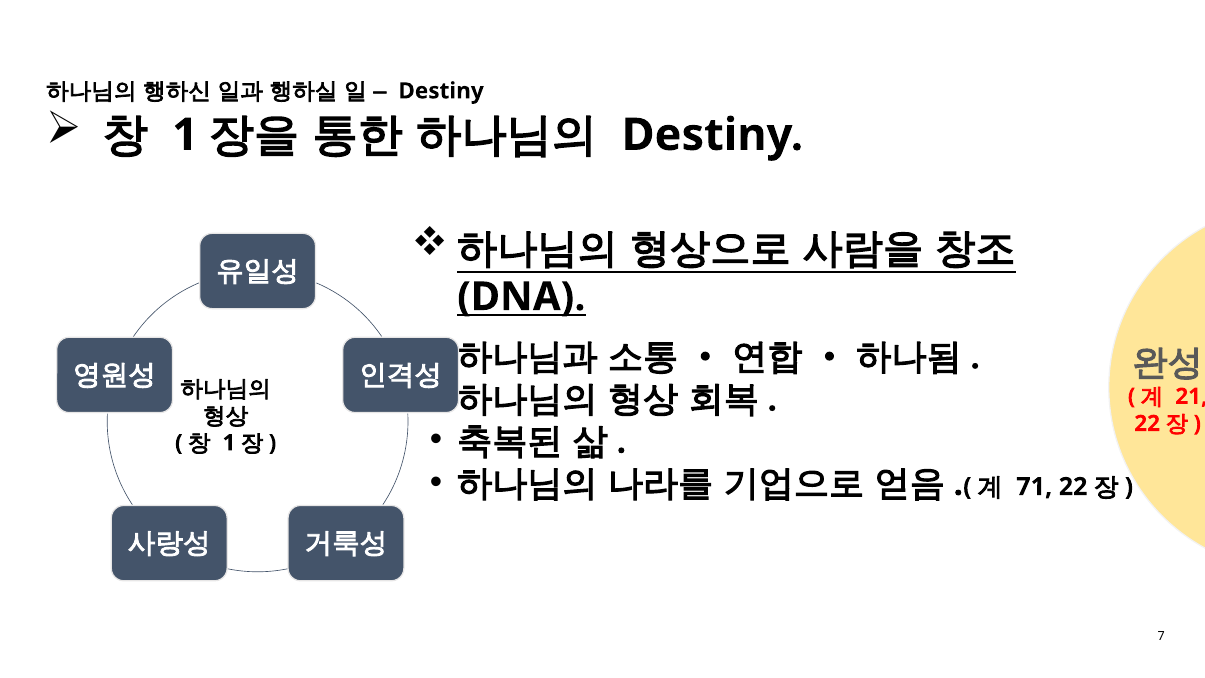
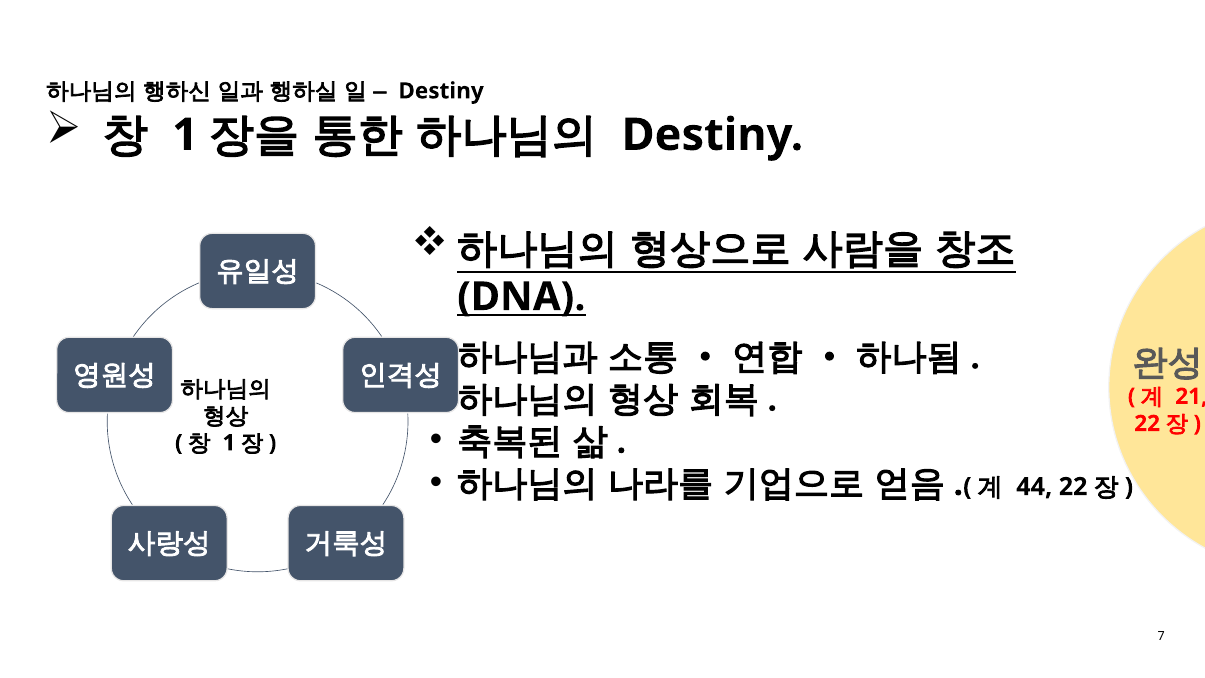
71: 71 -> 44 (1034, 487)
